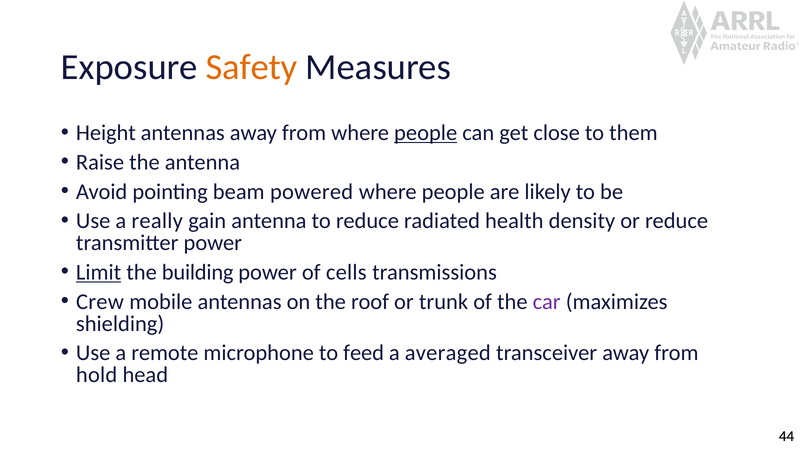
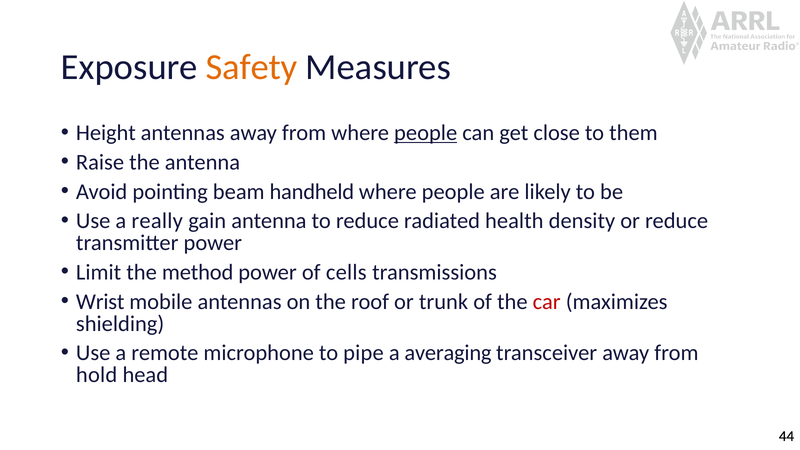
powered: powered -> handheld (312, 192)
Limit underline: present -> none (99, 272)
building: building -> method (198, 272)
Crew: Crew -> Wrist (100, 302)
car colour: purple -> red (547, 302)
feed: feed -> pipe (363, 353)
averaged: averaged -> averaging (448, 353)
